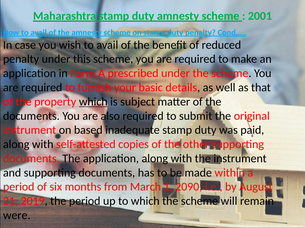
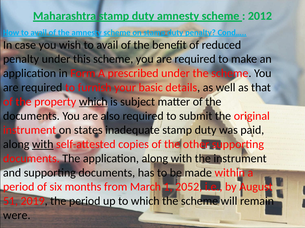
2001: 2001 -> 2012 (260, 16)
based: based -> states (88, 130)
with underline: none -> present (43, 145)
2090: 2090 -> 2052 (189, 187)
21: 21 -> 51 (10, 202)
